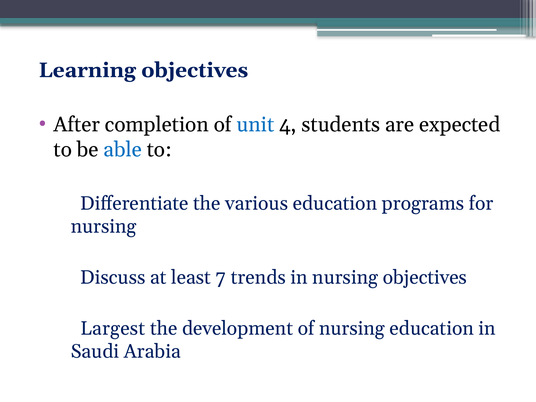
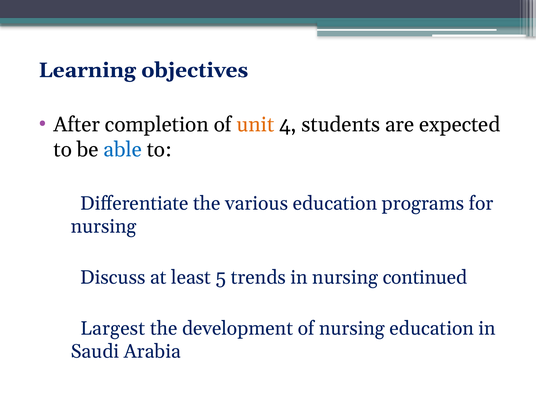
unit colour: blue -> orange (255, 125)
7: 7 -> 5 (221, 277)
nursing objectives: objectives -> continued (425, 277)
